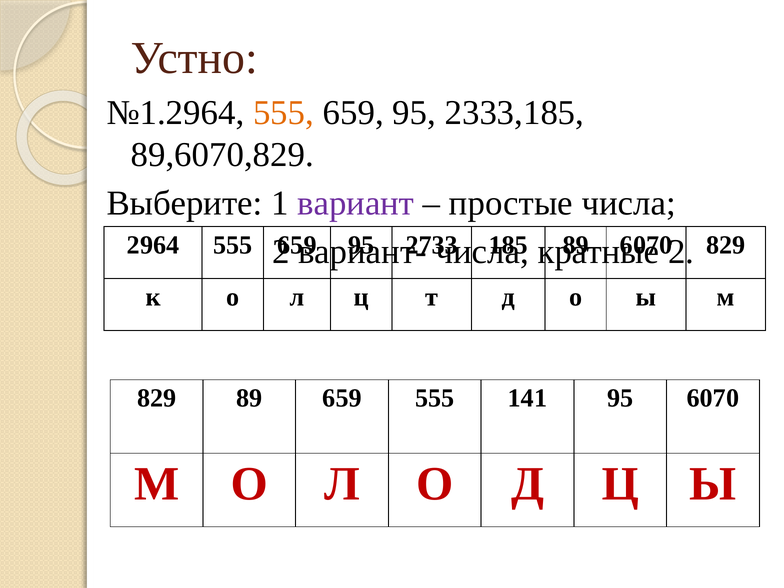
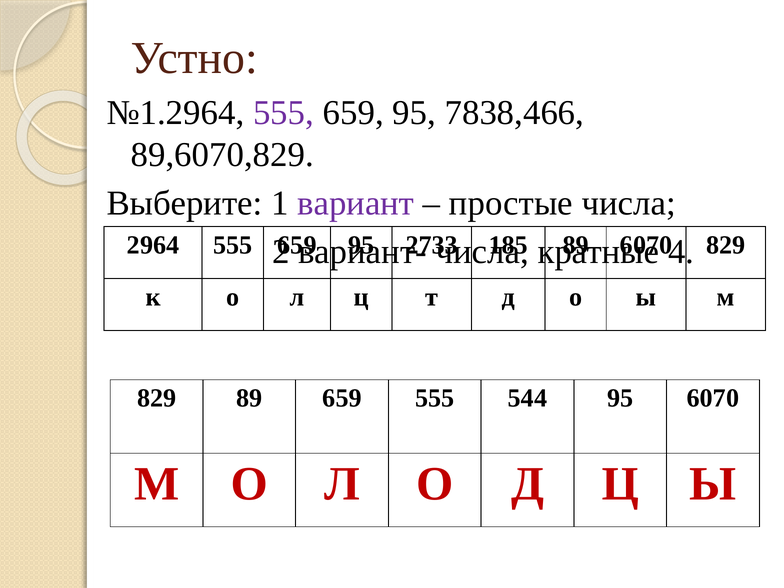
555 colour: orange -> purple (284, 113)
2333,185: 2333,185 -> 7838,466 (514, 113)
2: 2 -> 4 (681, 252)
141: 141 -> 544 (528, 398)
